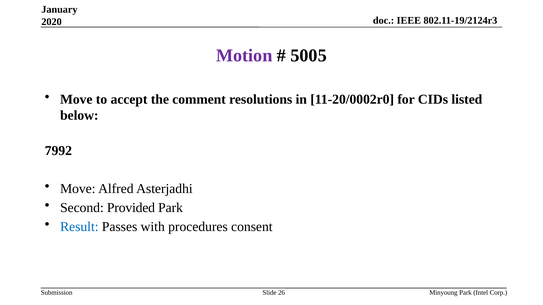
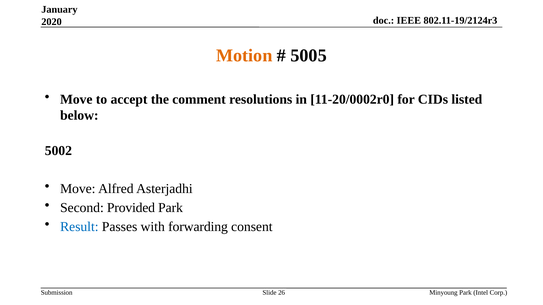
Motion colour: purple -> orange (244, 56)
7992: 7992 -> 5002 (58, 151)
procedures: procedures -> forwarding (198, 227)
